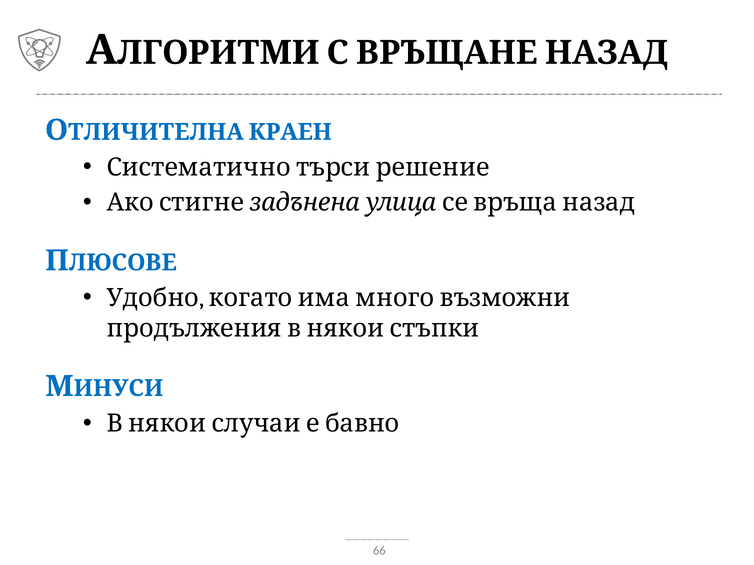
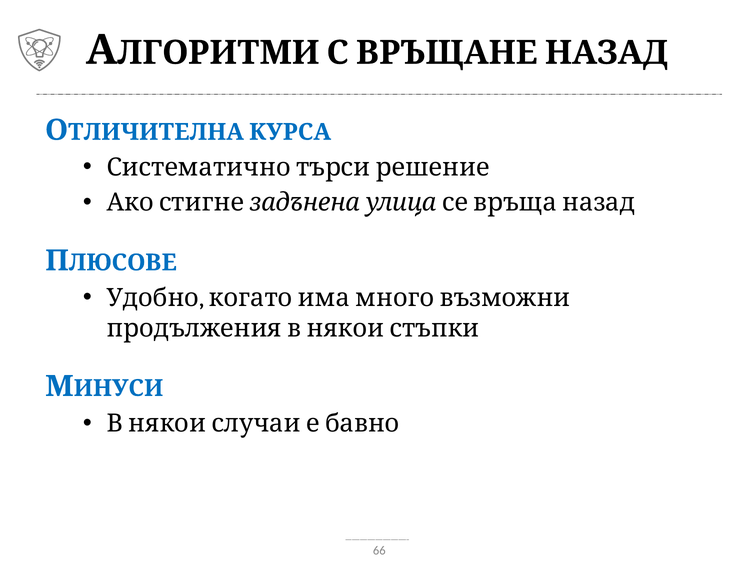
КРАЕН: КРАЕН -> КУРСА (290, 132)
